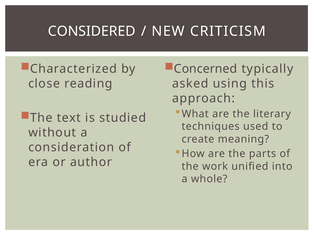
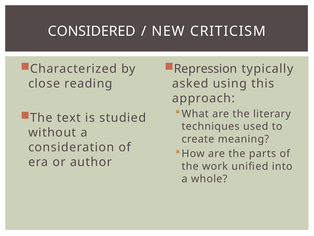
Concerned: Concerned -> Repression (206, 69)
